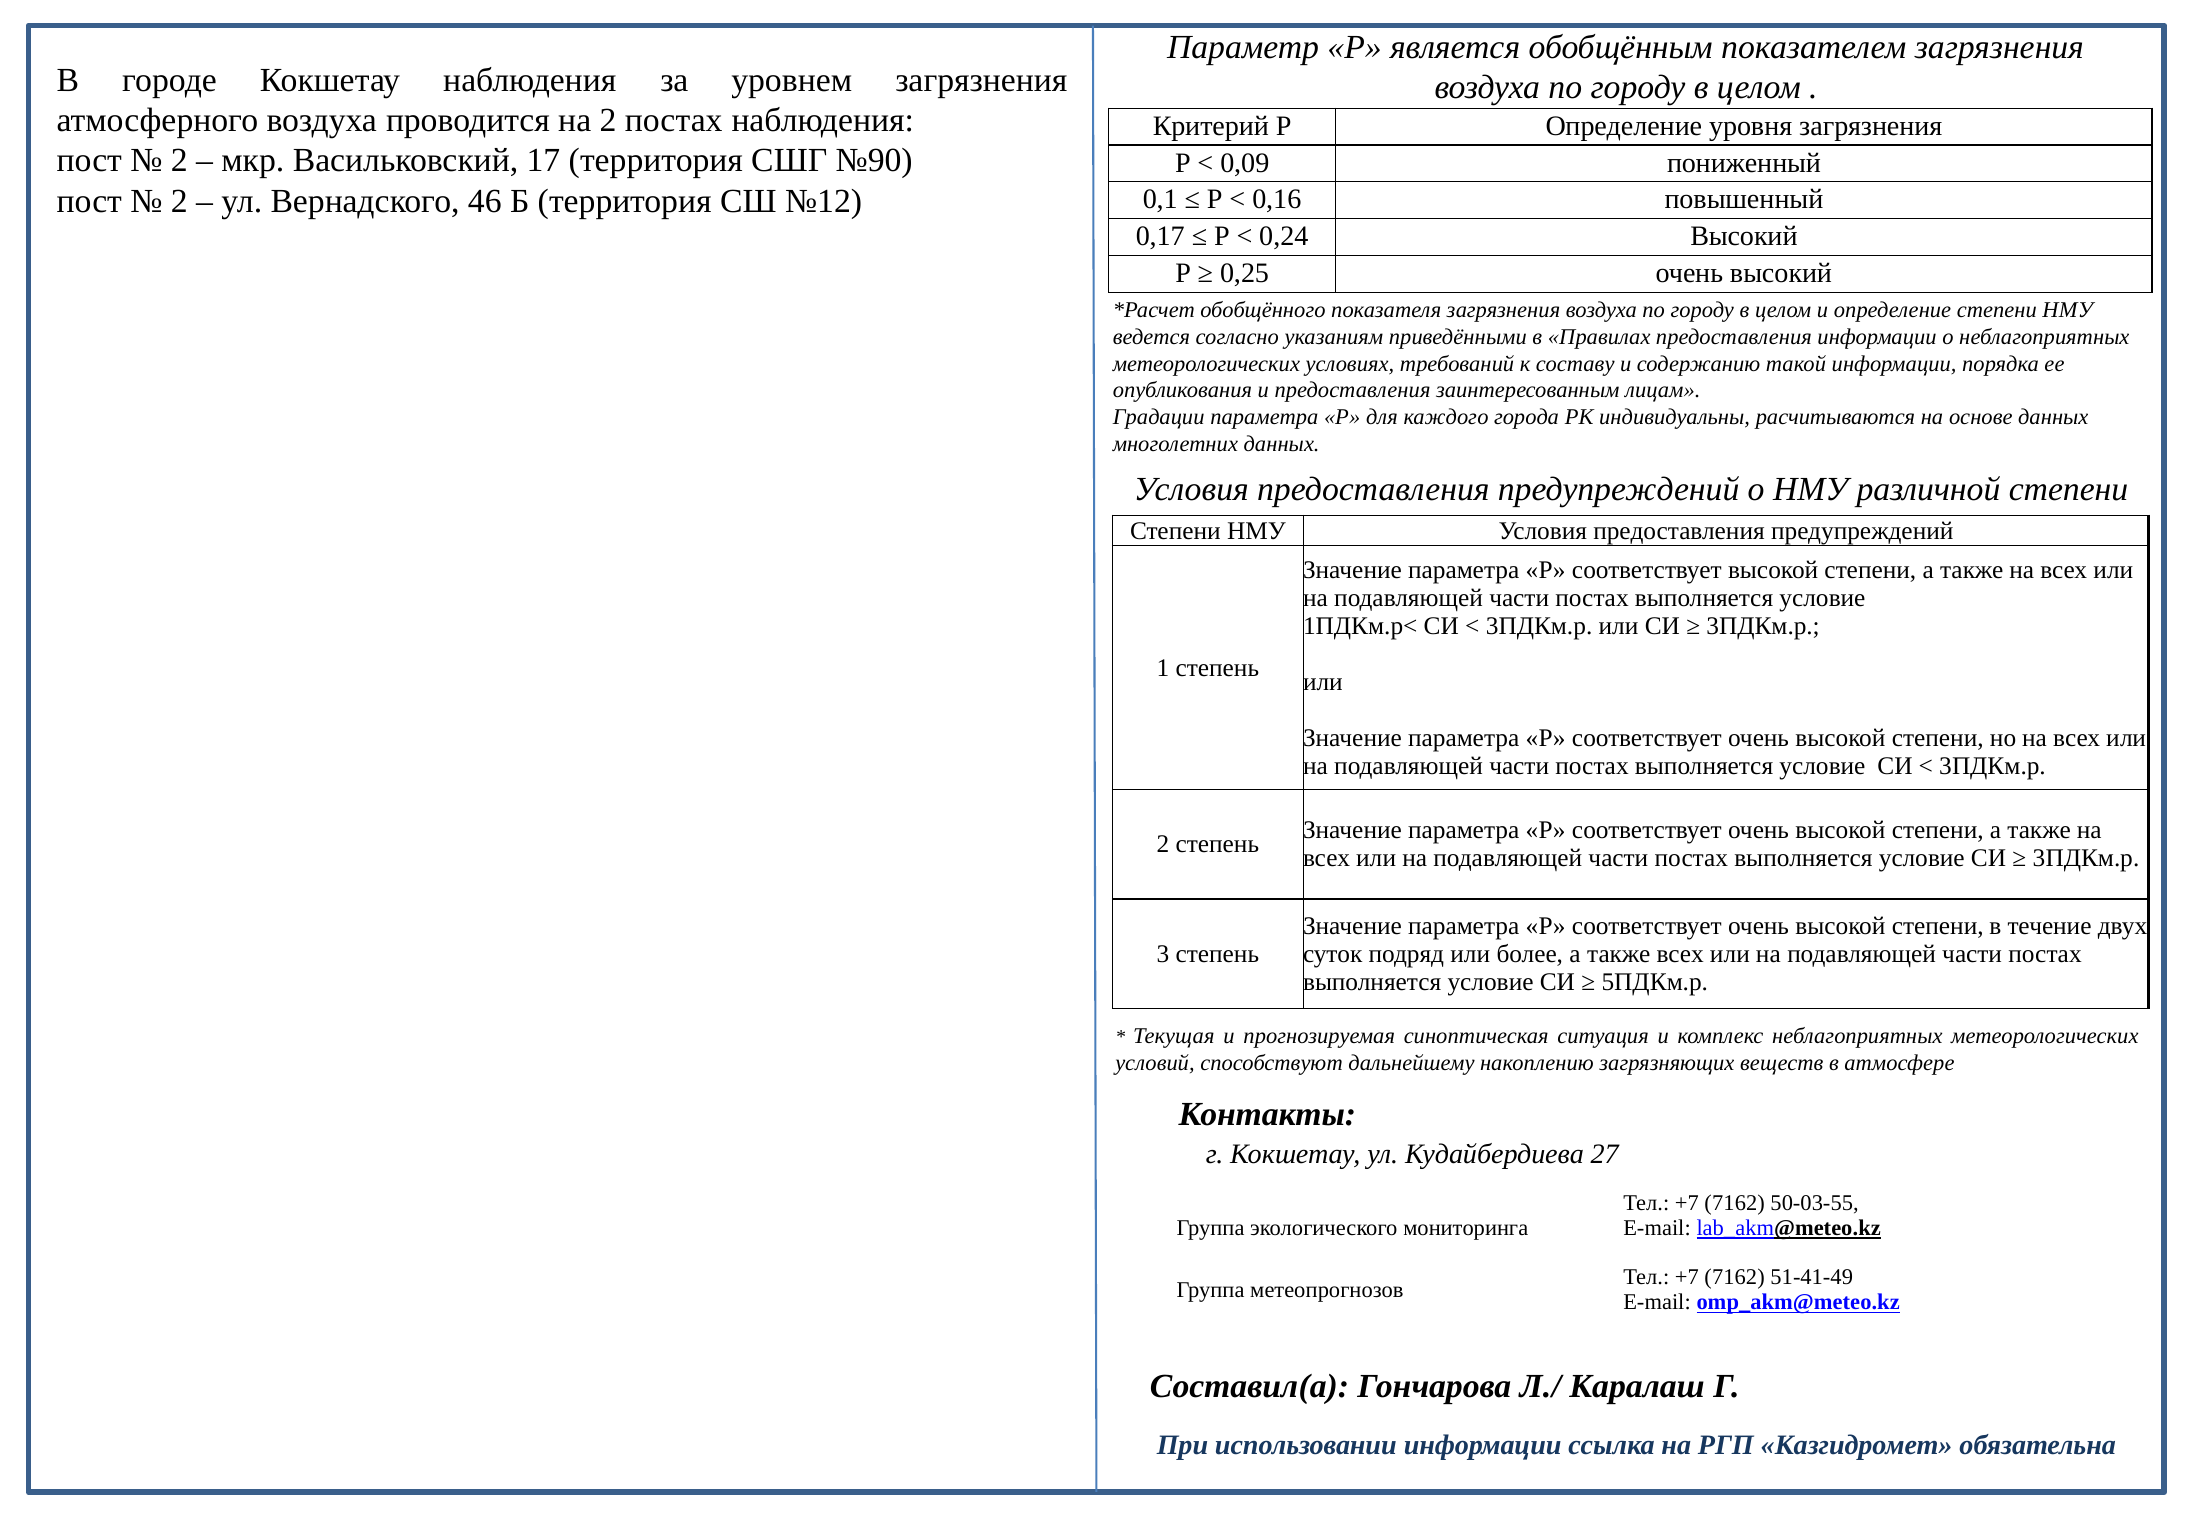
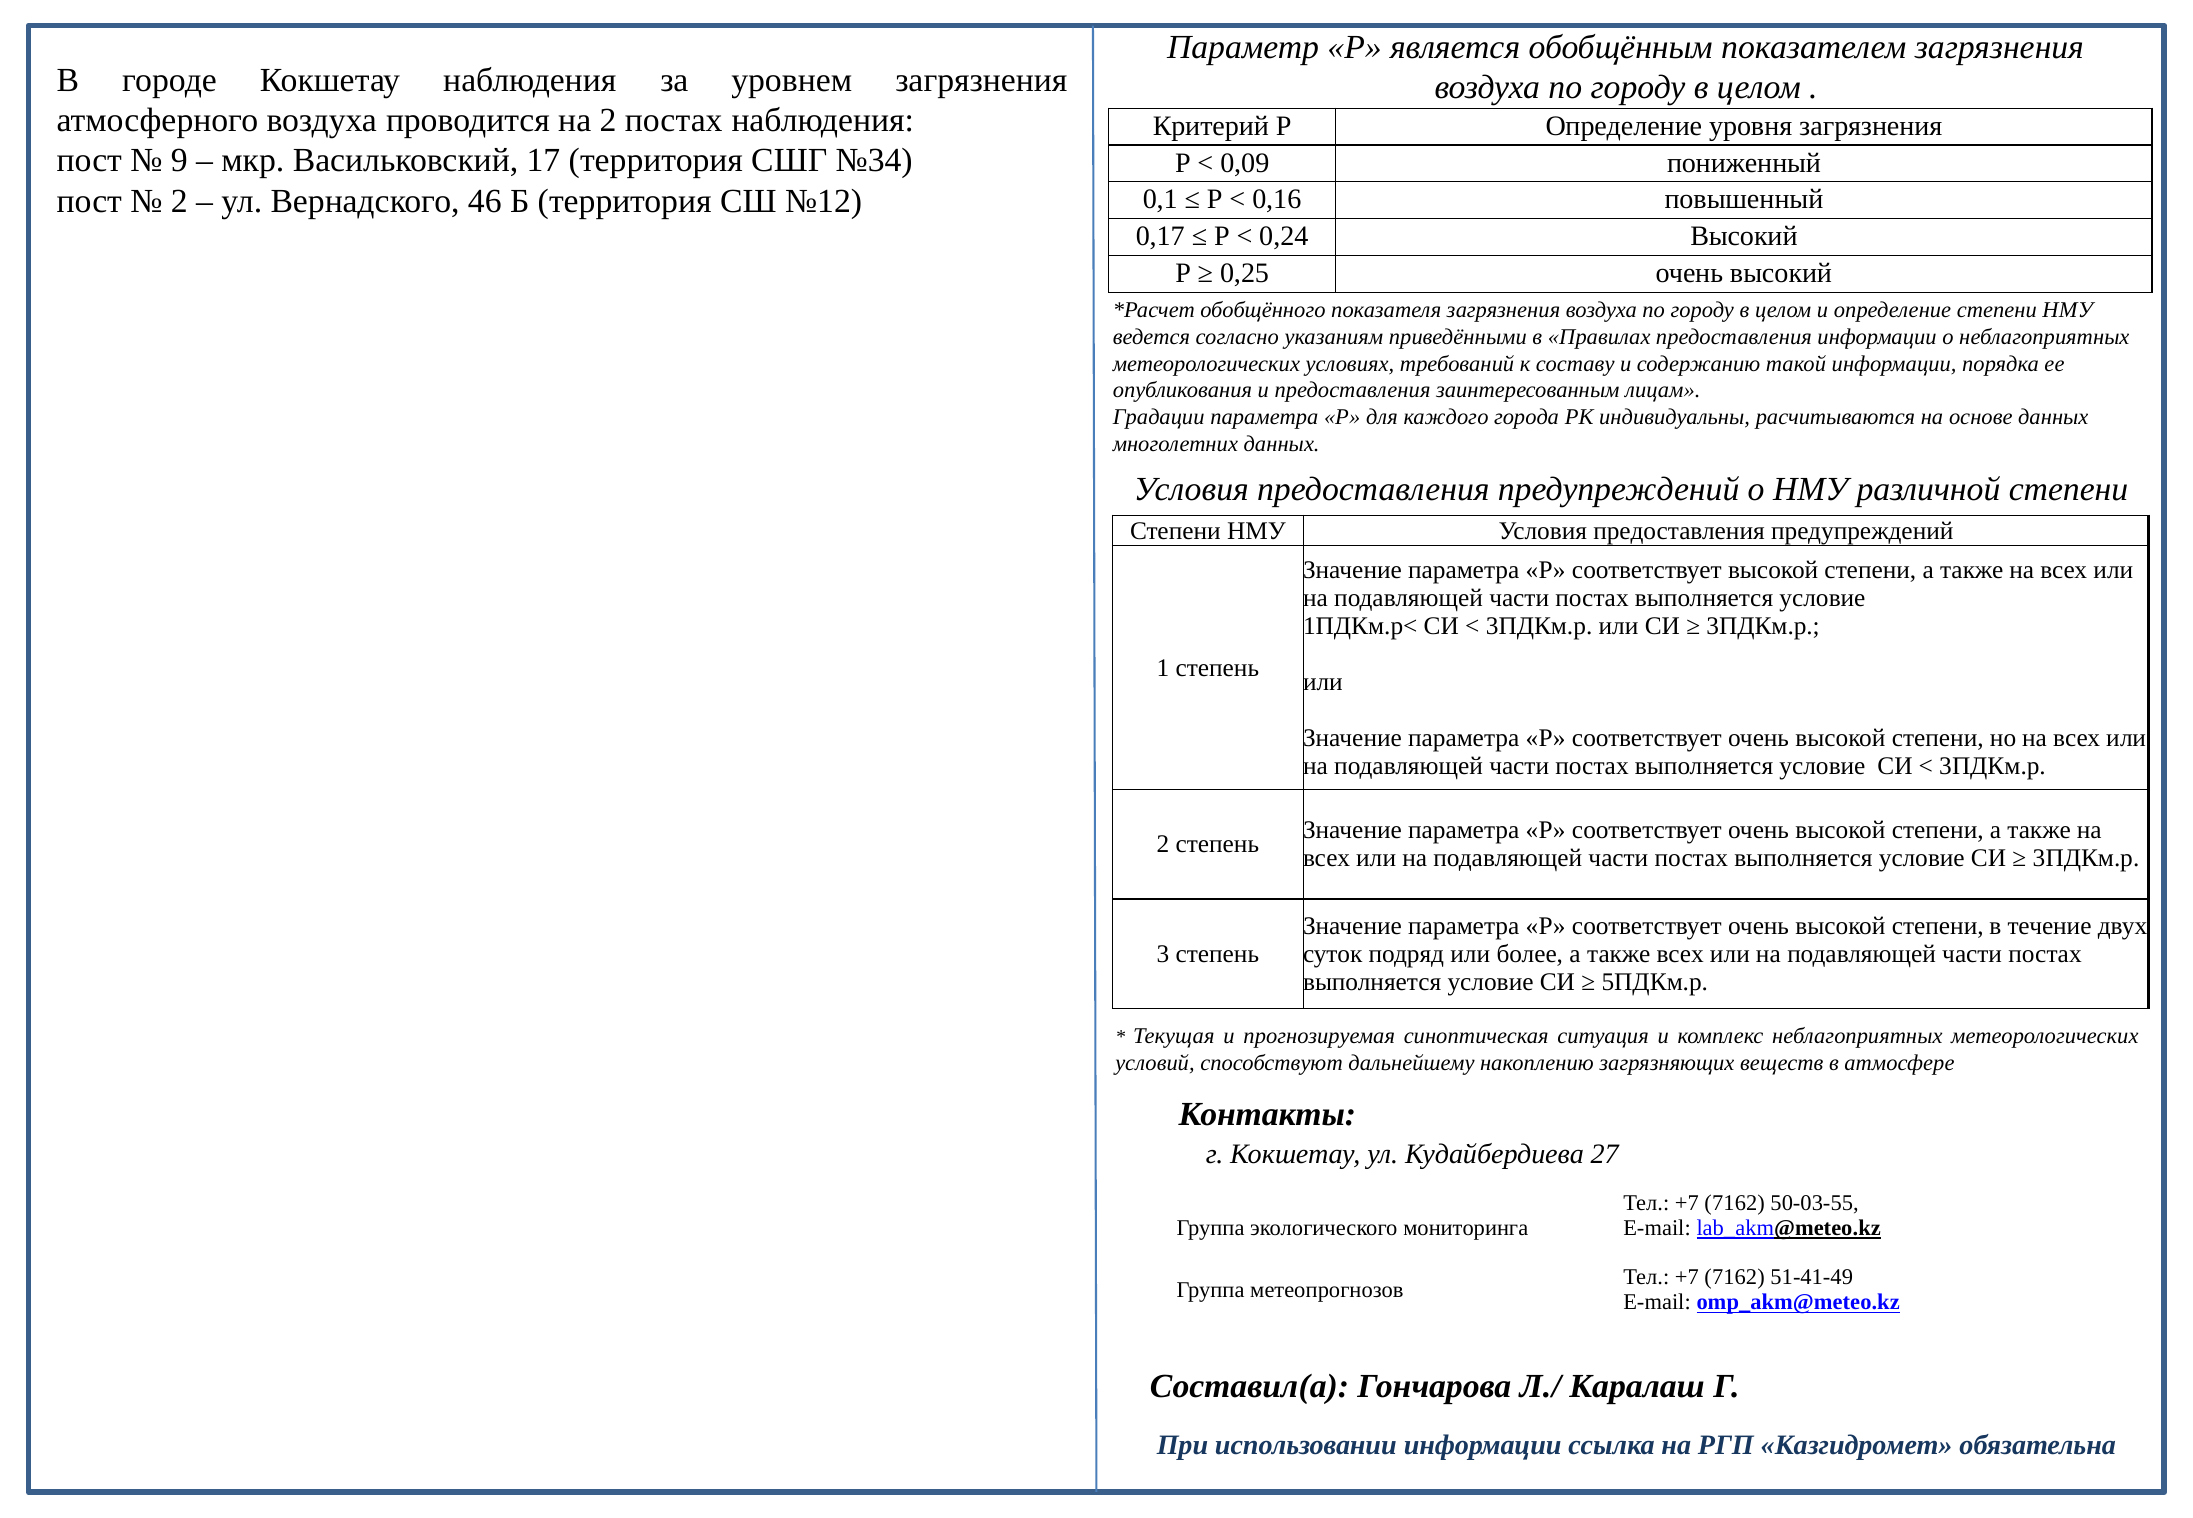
2: 2 -> 9 (179, 161)
№90: №90 -> №34 (874, 161)
